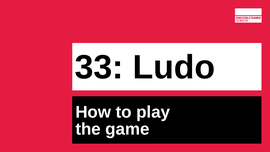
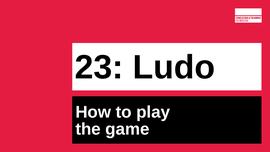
33: 33 -> 23 (99, 67)
